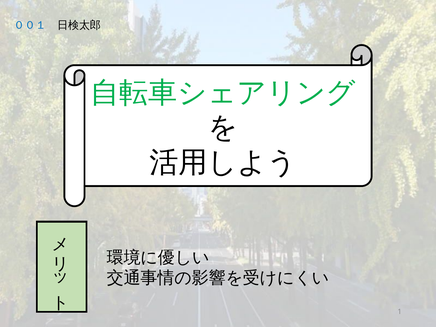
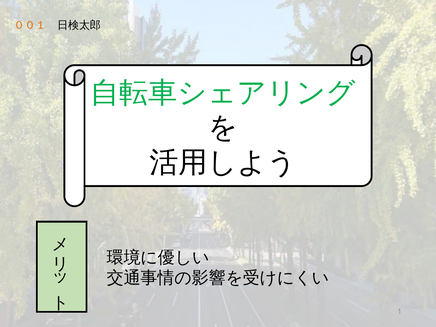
００１ colour: blue -> orange (30, 25)
